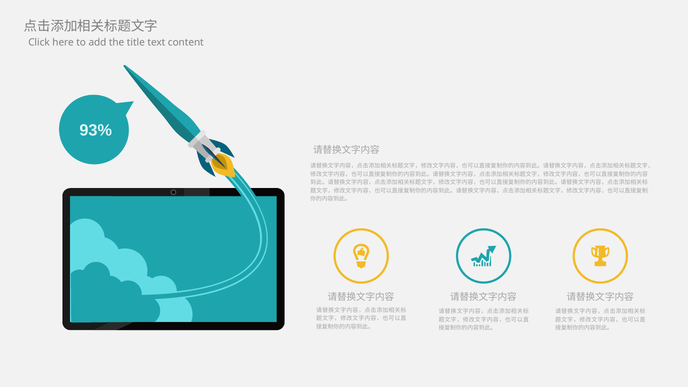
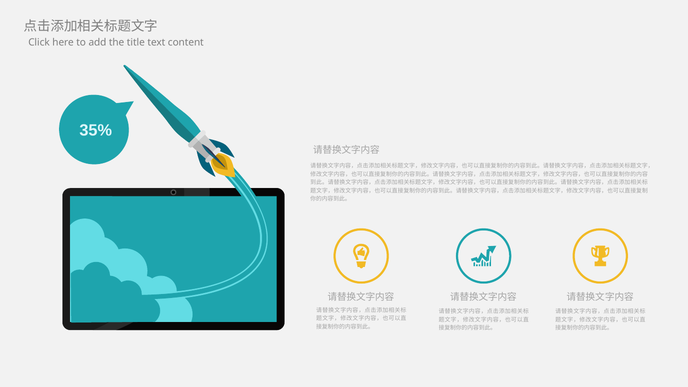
93%: 93% -> 35% (96, 130)
